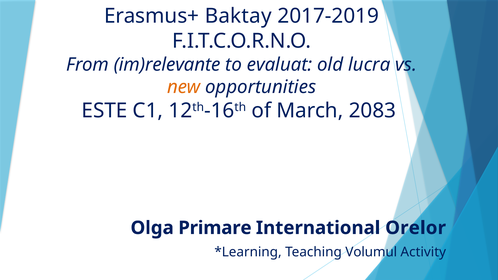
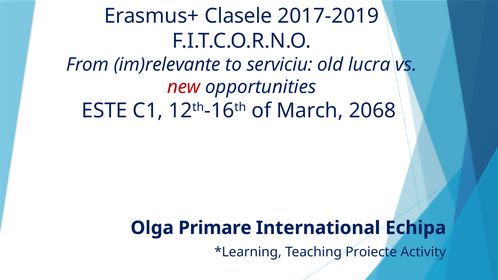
Baktay: Baktay -> Clasele (238, 16)
evaluat: evaluat -> serviciu (280, 65)
new colour: orange -> red (184, 87)
2083: 2083 -> 2068 (372, 111)
Orelor: Orelor -> Echipa (416, 228)
Volumul: Volumul -> Proiecte (371, 252)
